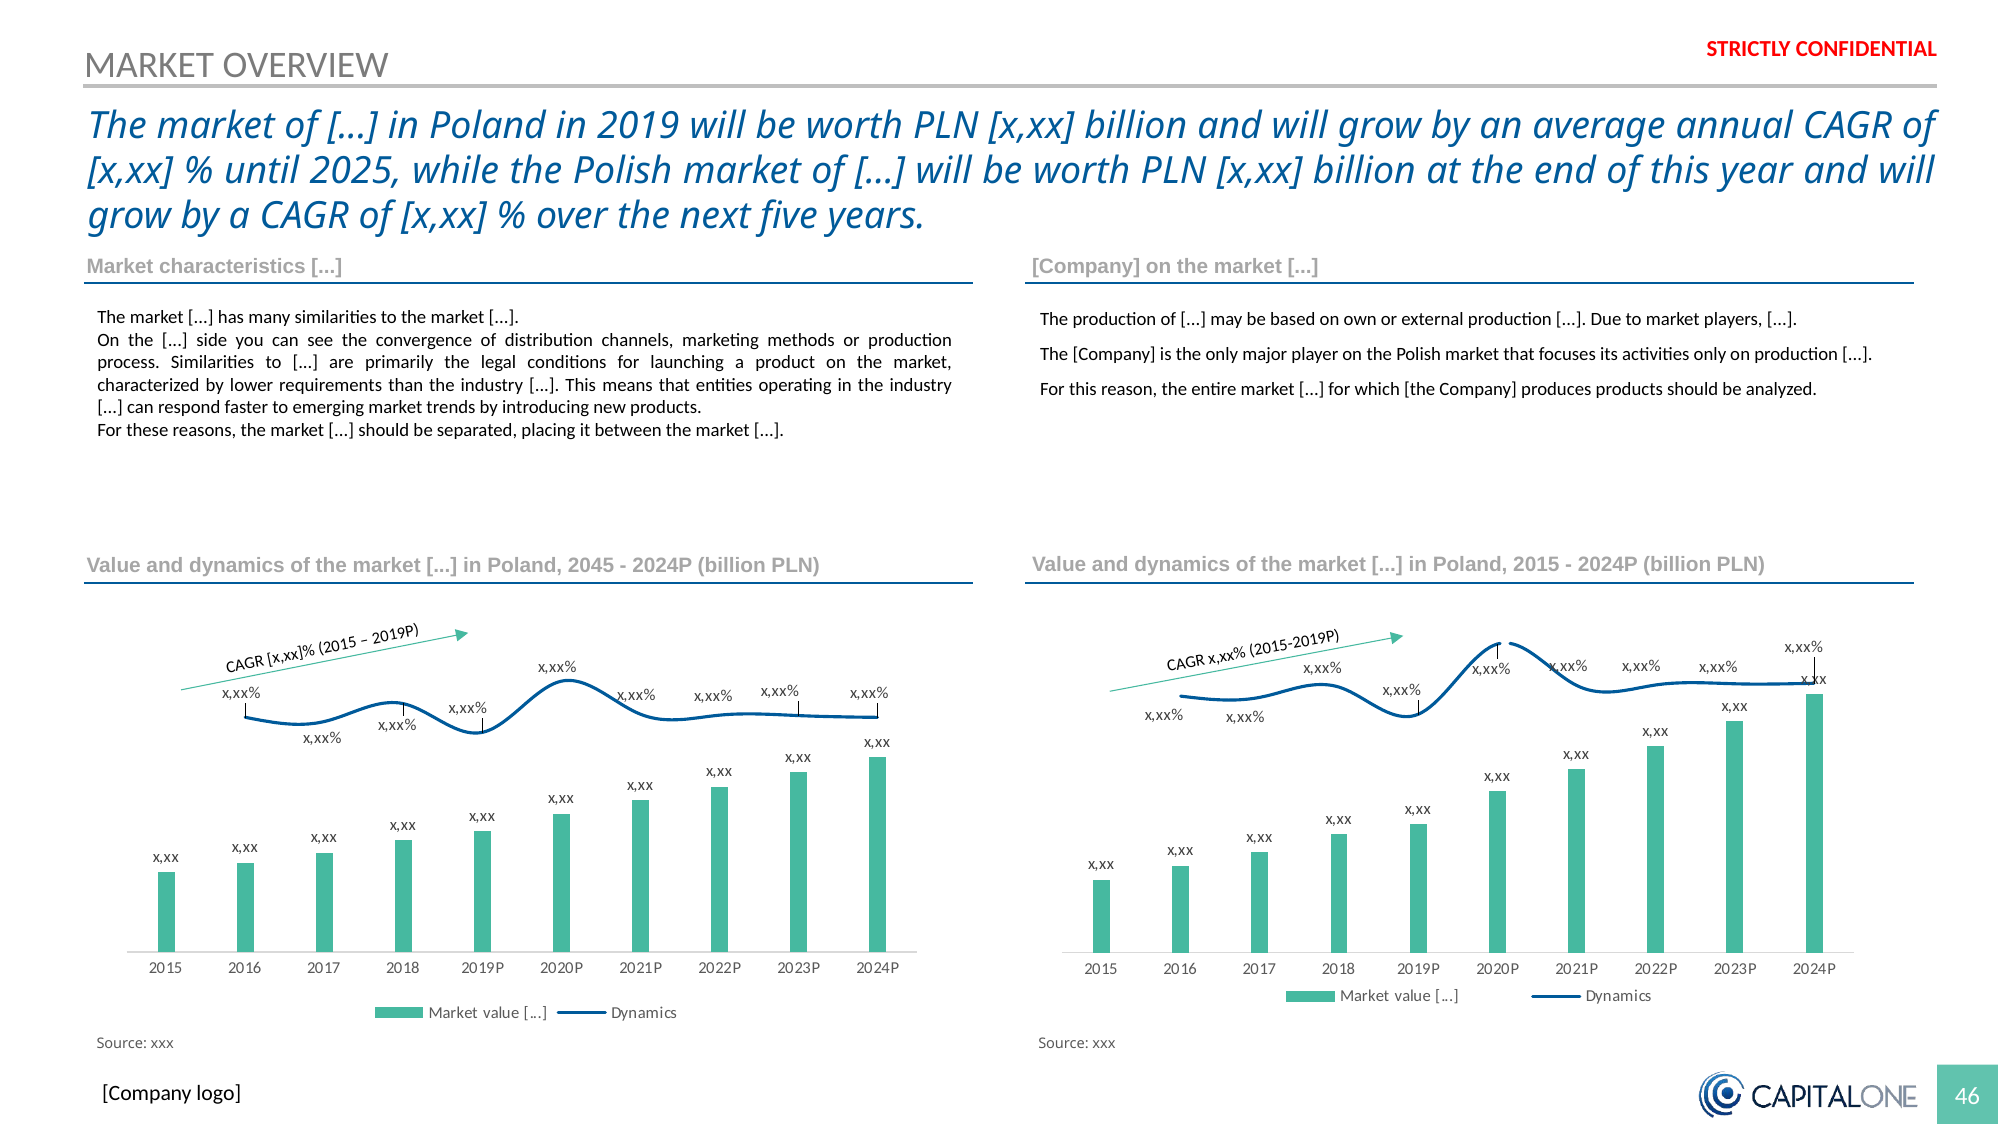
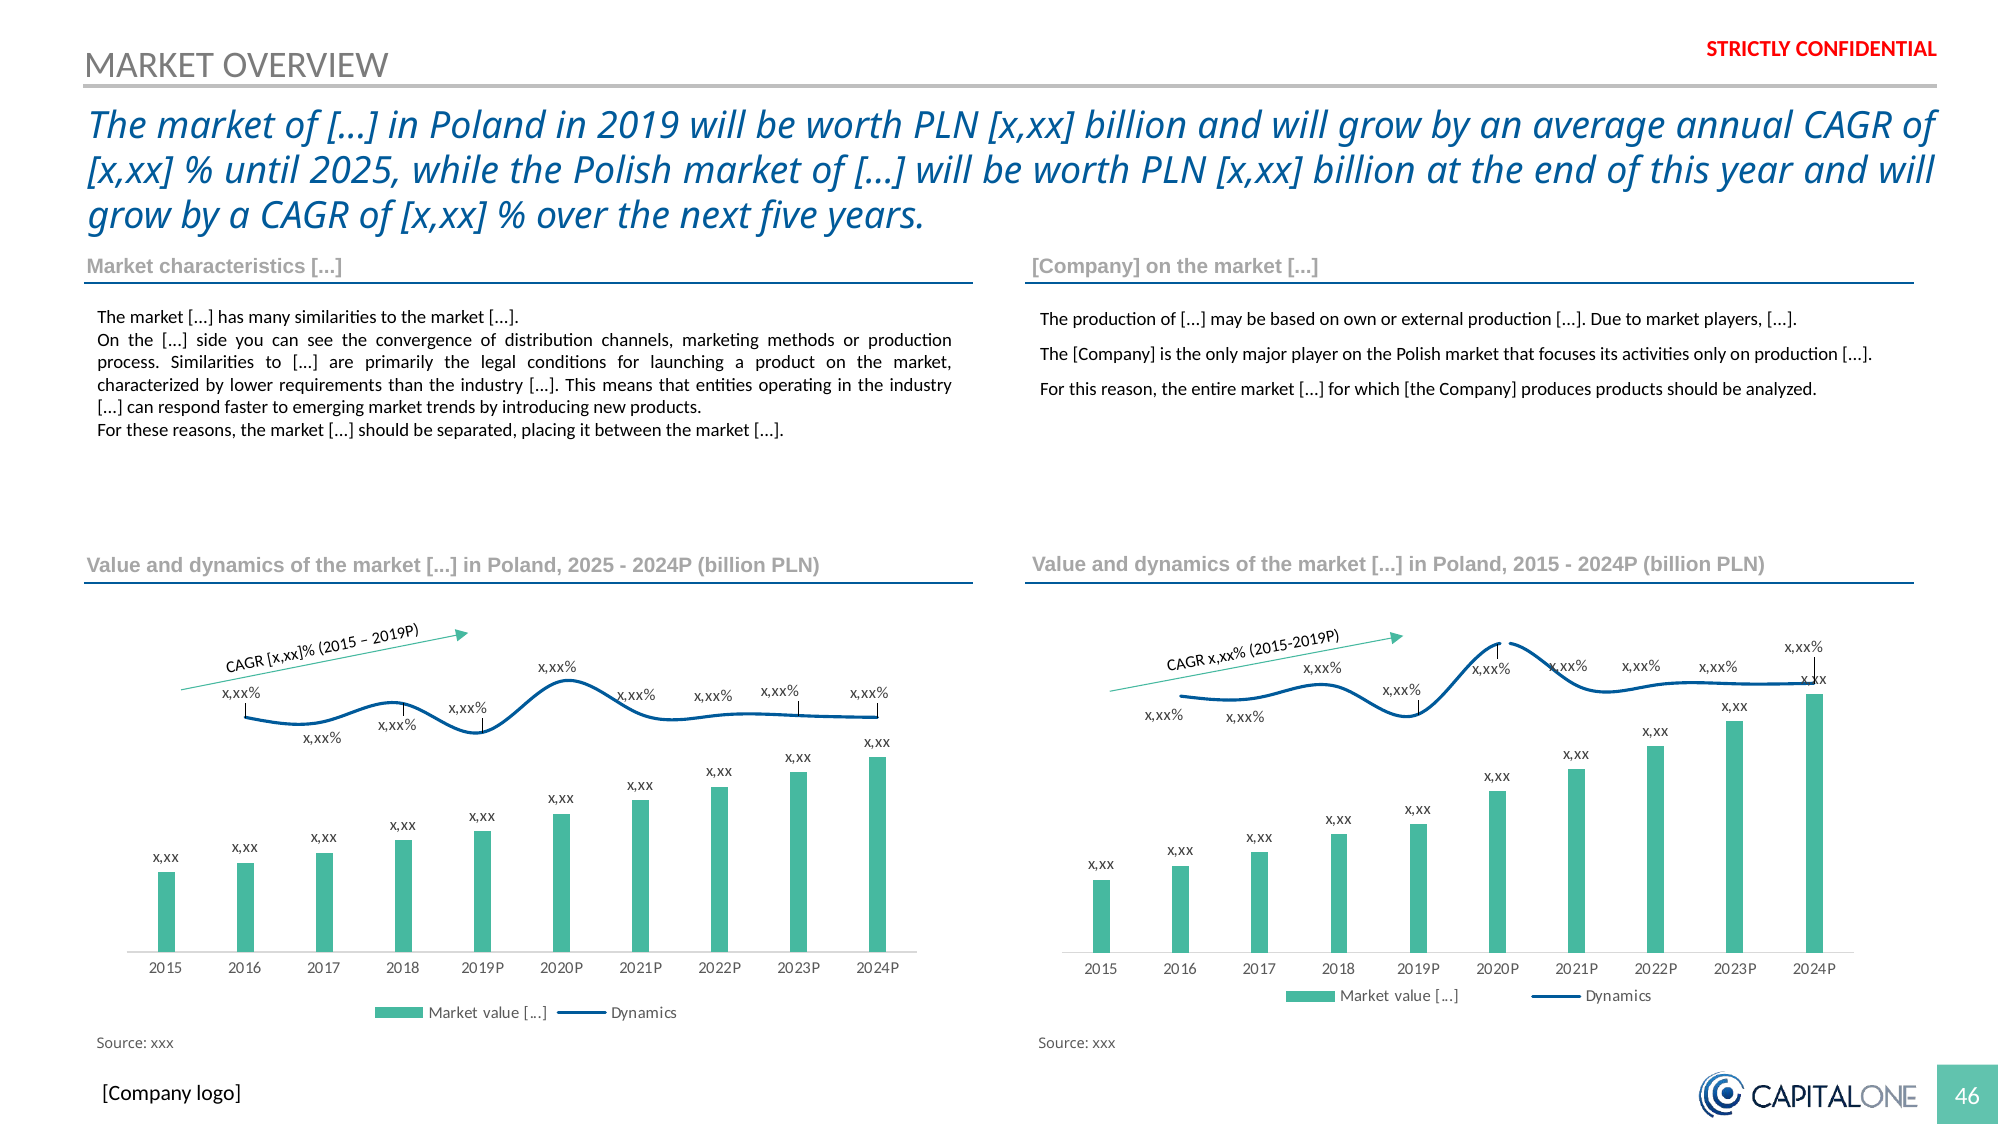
Poland 2045: 2045 -> 2025 (591, 566)
